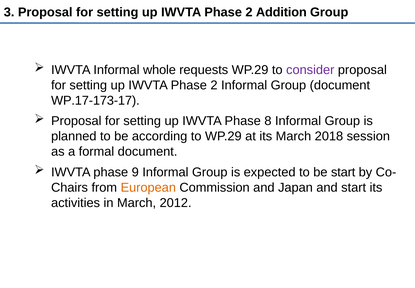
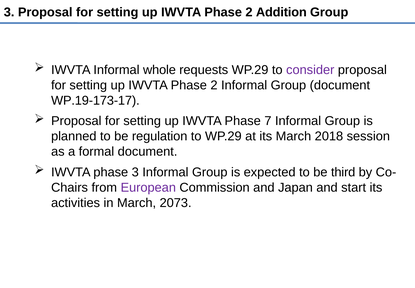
WP.17-173-17: WP.17-173-17 -> WP.19-173-17 (95, 100)
8: 8 -> 7 (268, 121)
according: according -> regulation (160, 136)
phase 9: 9 -> 3 (135, 172)
be start: start -> third (343, 172)
European colour: orange -> purple (148, 187)
2012: 2012 -> 2073 (176, 202)
